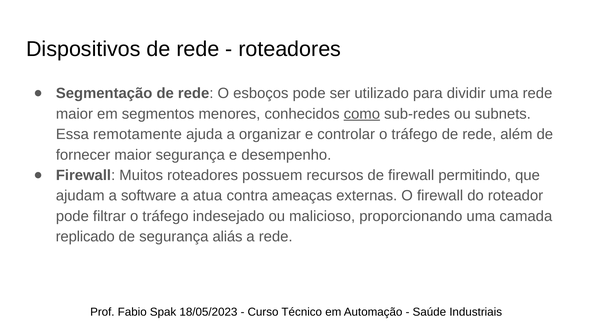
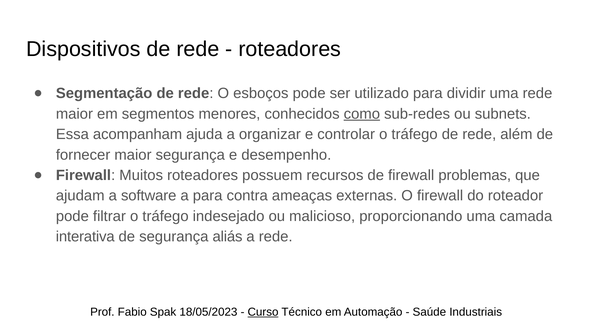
remotamente: remotamente -> acompanham (138, 134)
permitindo: permitindo -> problemas (475, 175)
a atua: atua -> para (208, 196)
replicado: replicado -> interativa (85, 237)
Curso underline: none -> present (263, 312)
